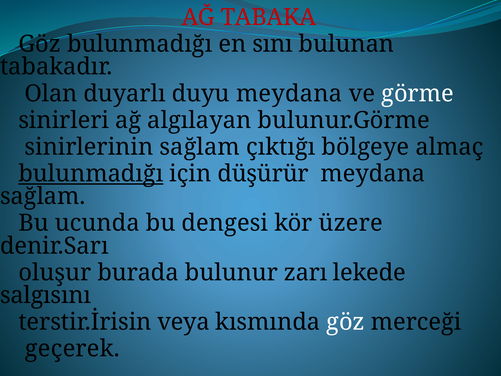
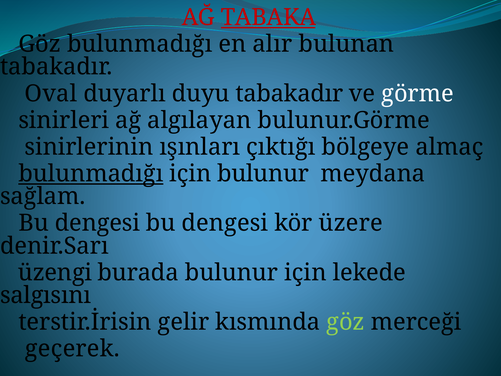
TABAKA underline: none -> present (268, 17)
sını: sını -> alır (272, 44)
Olan: Olan -> Oval (51, 93)
duyu meydana: meydana -> tabakadır (289, 93)
sinirlerinin sağlam: sağlam -> ışınları (200, 147)
için düşürür: düşürür -> bulunur (263, 174)
ucunda: ucunda -> dengesi (97, 223)
oluşur: oluşur -> üzengi (55, 272)
bulunur zarı: zarı -> için (305, 272)
veya: veya -> gelir (183, 322)
göz colour: white -> light green (346, 322)
